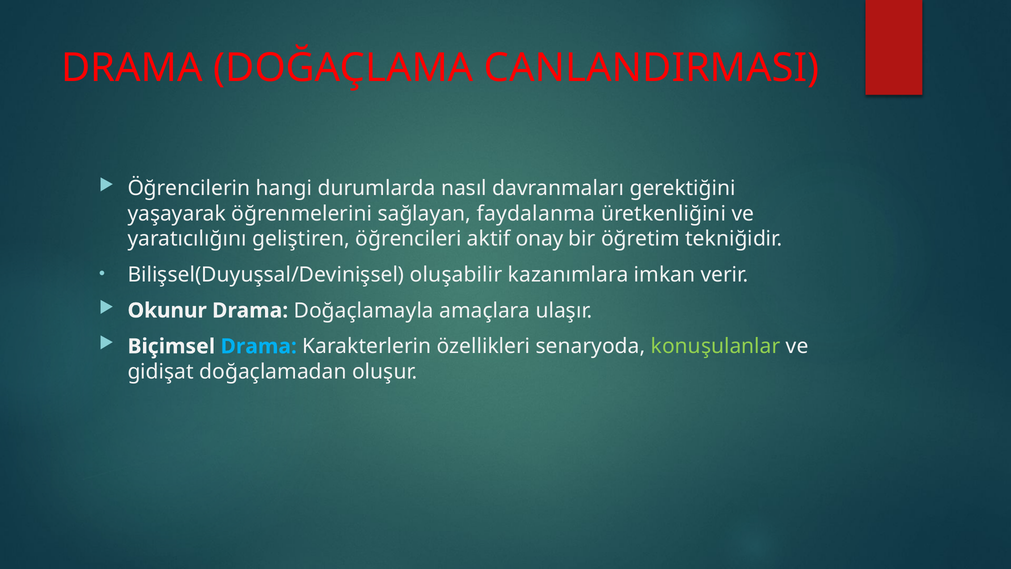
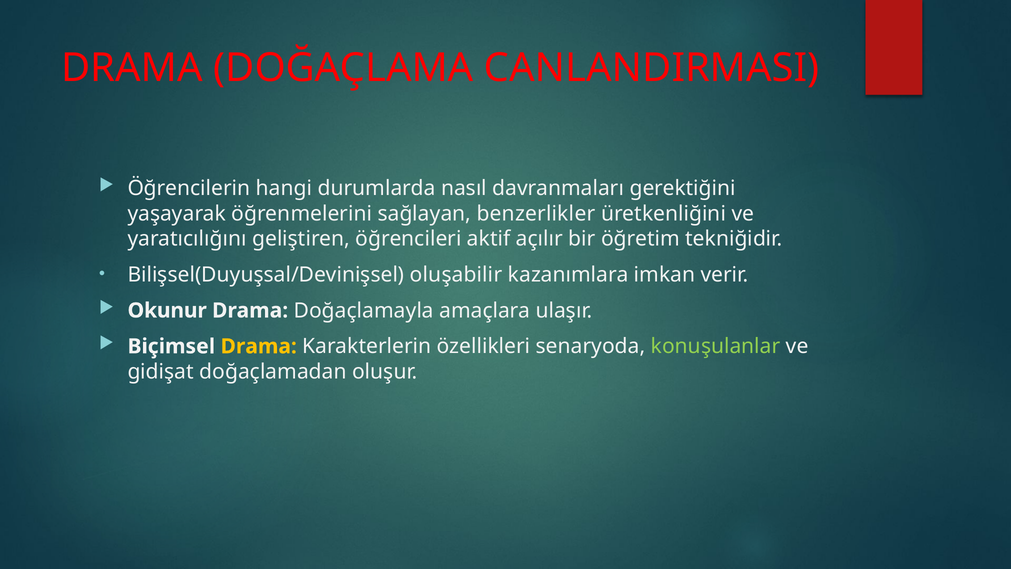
faydalanma: faydalanma -> benzerlikler (536, 213)
onay: onay -> açılır (539, 239)
Drama colour: light blue -> yellow (259, 346)
